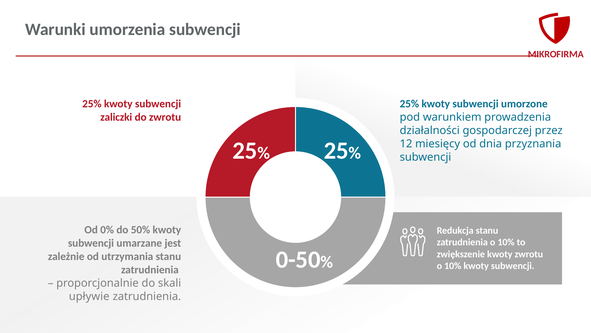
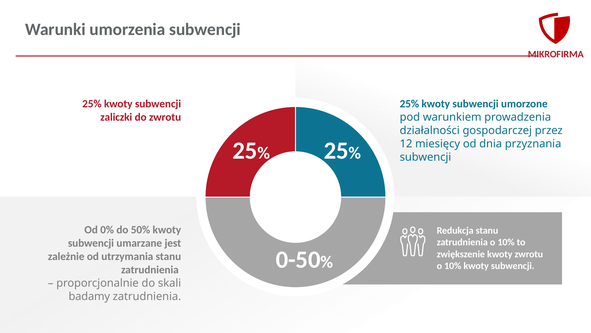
upływie: upływie -> badamy (89, 296)
